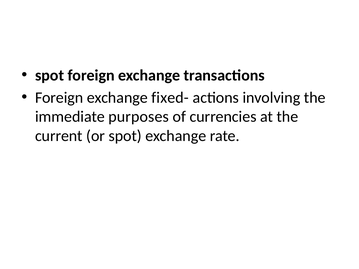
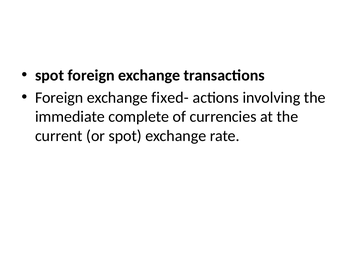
purposes: purposes -> complete (139, 117)
